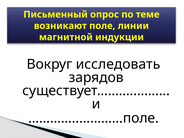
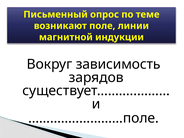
исследовать: исследовать -> зависимость (118, 64)
